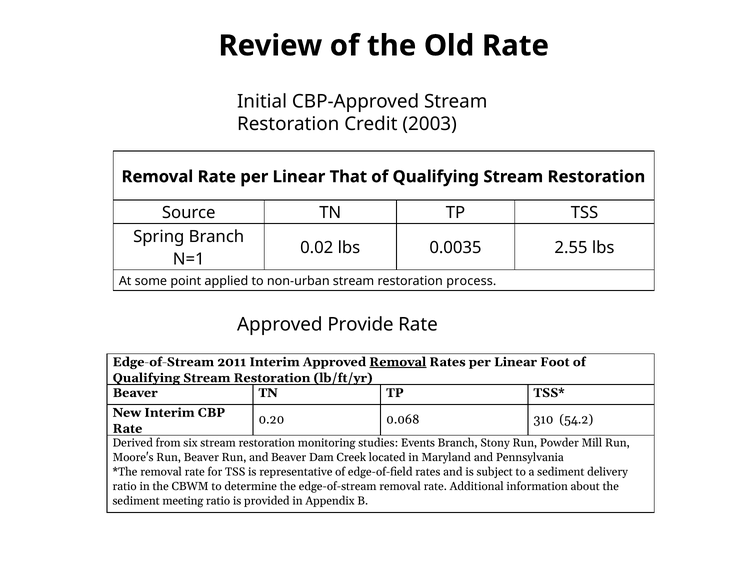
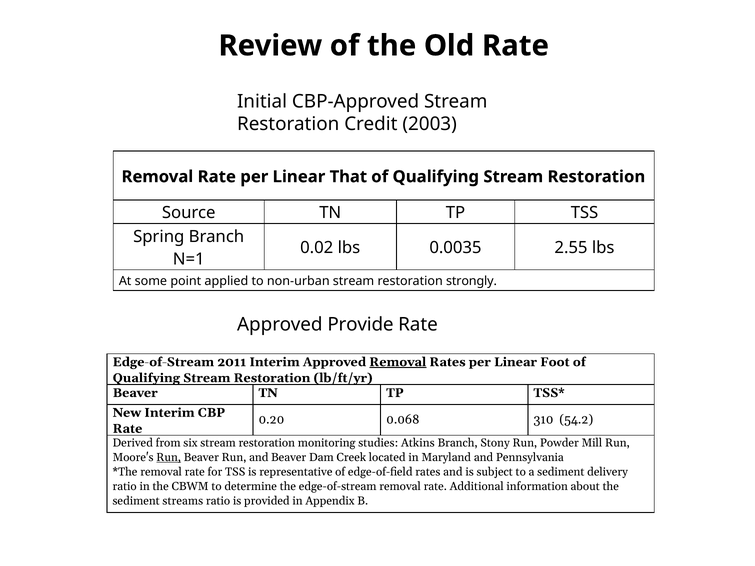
process: process -> strongly (471, 281)
Events: Events -> Atkins (418, 443)
Run underline: none -> present (169, 458)
meeting: meeting -> streams (183, 501)
